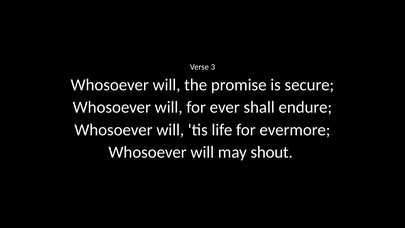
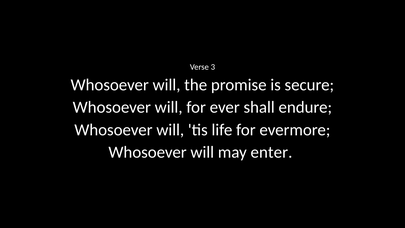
shout: shout -> enter (271, 152)
